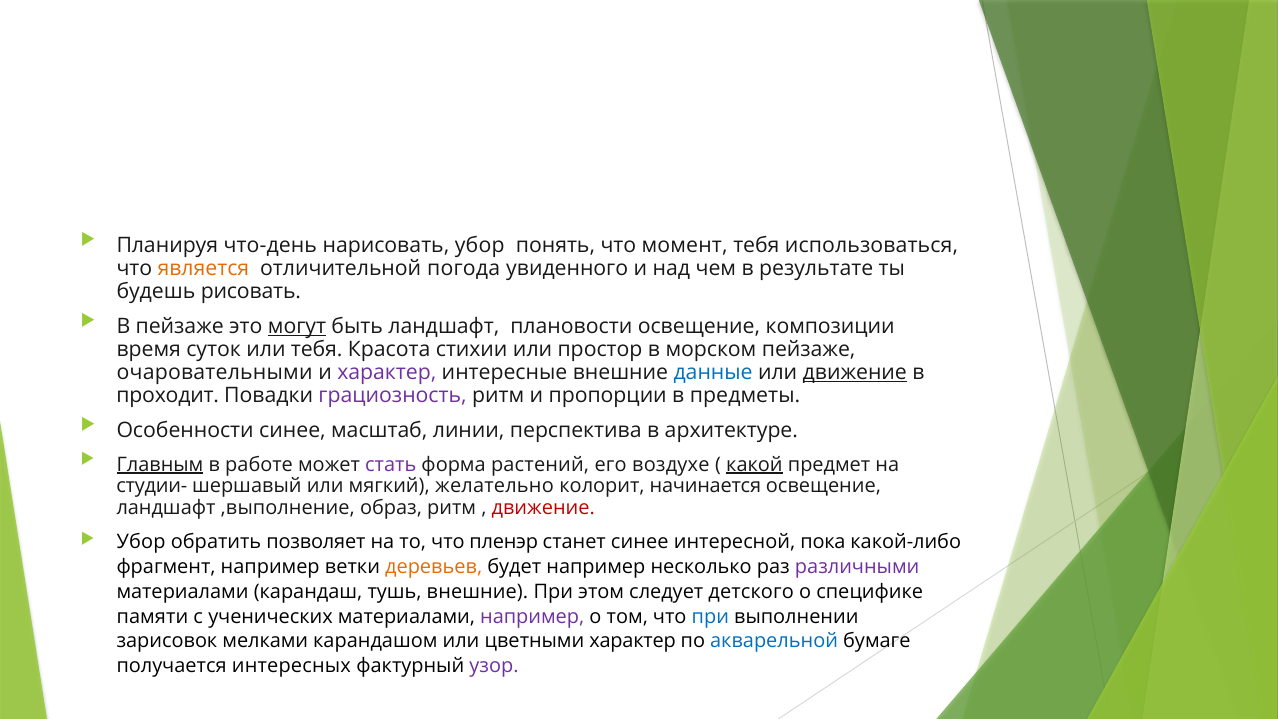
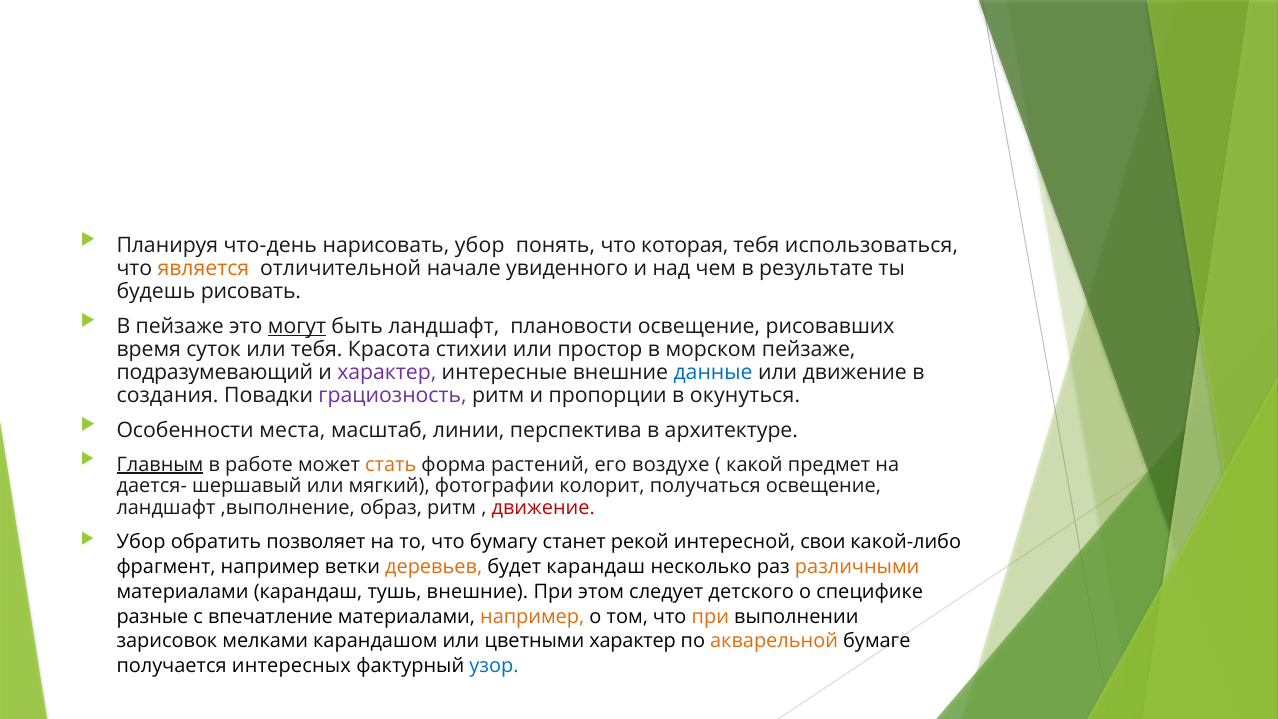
момент: момент -> которая (685, 246)
погода: погода -> начале (464, 269)
композиции: композиции -> рисовавших (830, 326)
очаровательными: очаровательными -> подразумевающий (215, 372)
движение underline: present -> none (855, 372)
проходит: проходит -> создания (168, 395)
предметы: предметы -> окунуться (745, 395)
Особенности синее: синее -> места (292, 430)
стать colour: purple -> orange (391, 464)
какой underline: present -> none (754, 464)
студии-: студии- -> дается- (152, 486)
желательно: желательно -> фотографии (495, 486)
начинается: начинается -> получаться (705, 486)
пленэр: пленэр -> бумагу (504, 542)
станет синее: синее -> рекой (640, 542)
пока: пока -> свои (823, 542)
будет например: например -> карандаш (596, 567)
различными colour: purple -> orange (857, 567)
памяти: памяти -> разные (152, 616)
ученических: ученических -> впечатление (271, 616)
например colour: purple -> orange (532, 616)
при colour: blue -> orange (710, 616)
акварельной colour: blue -> orange (774, 641)
узор colour: purple -> blue (494, 666)
